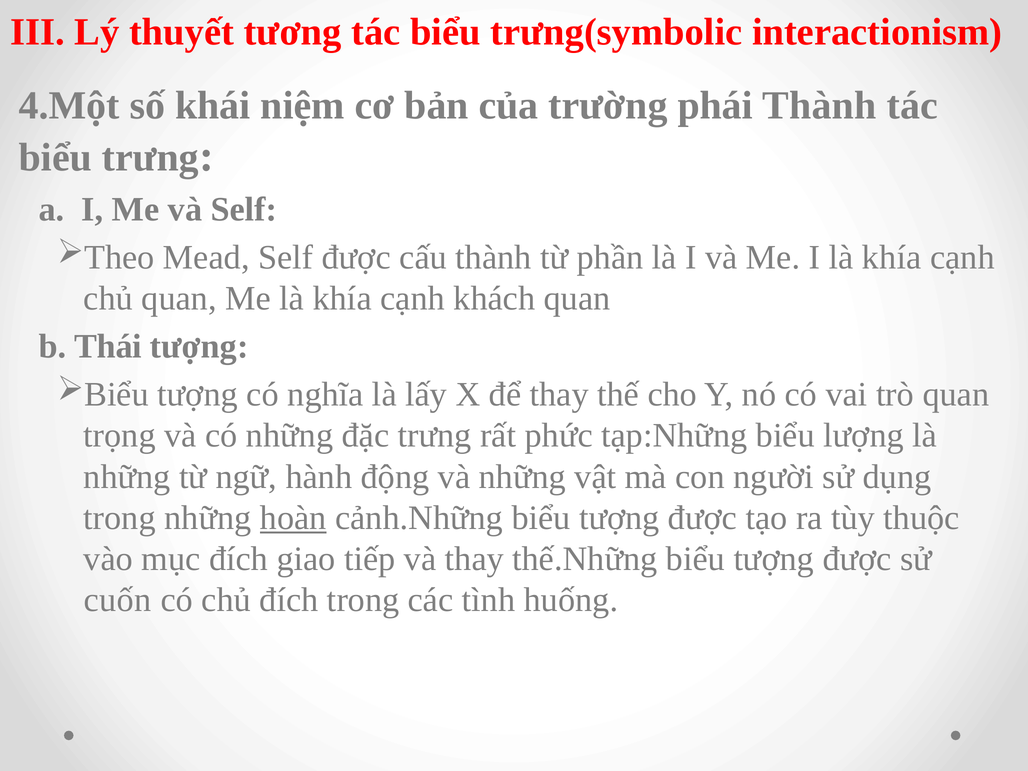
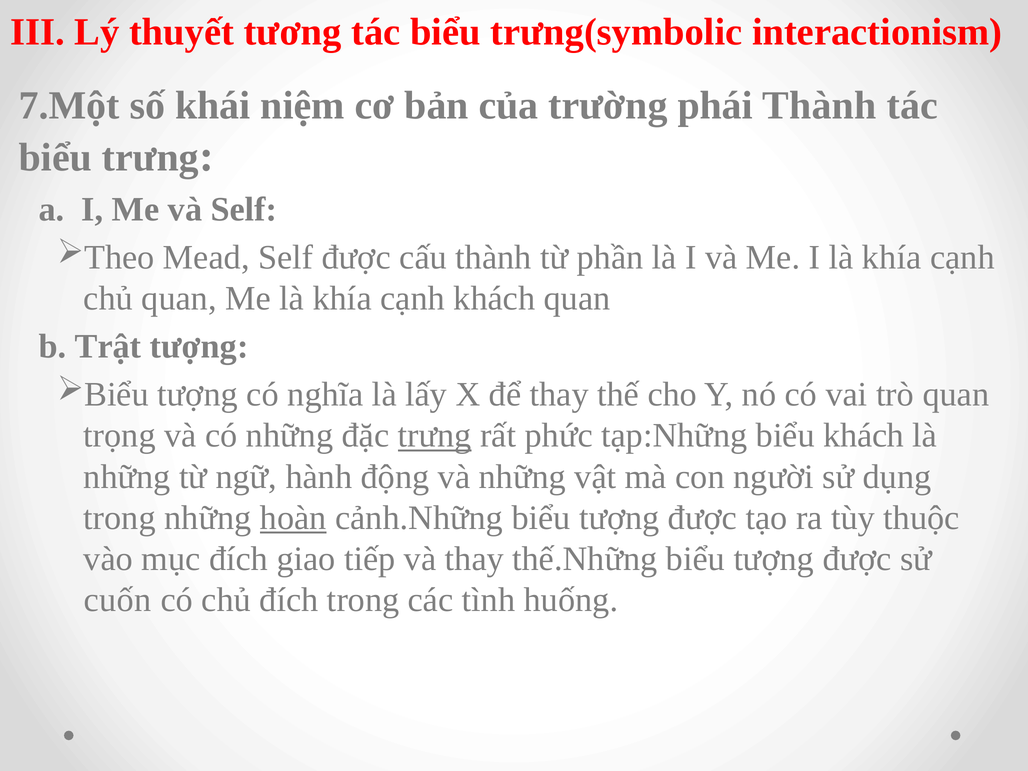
4.Một: 4.Một -> 7.Một (69, 106)
Thái: Thái -> Trật (108, 347)
trưng underline: none -> present (435, 436)
biểu lượng: lượng -> khách (864, 436)
